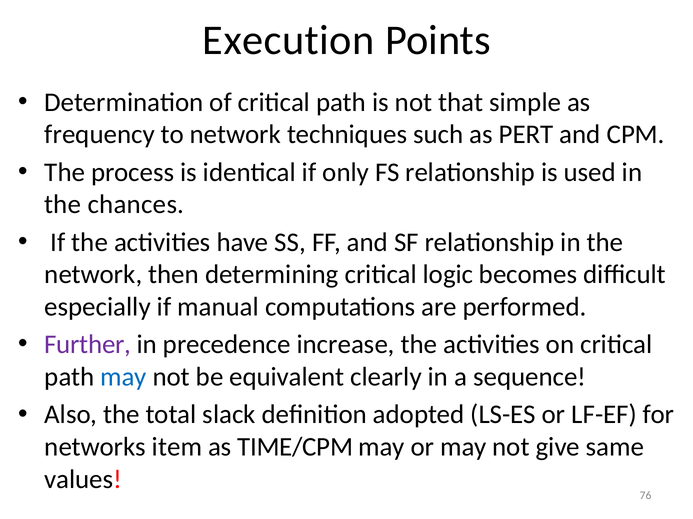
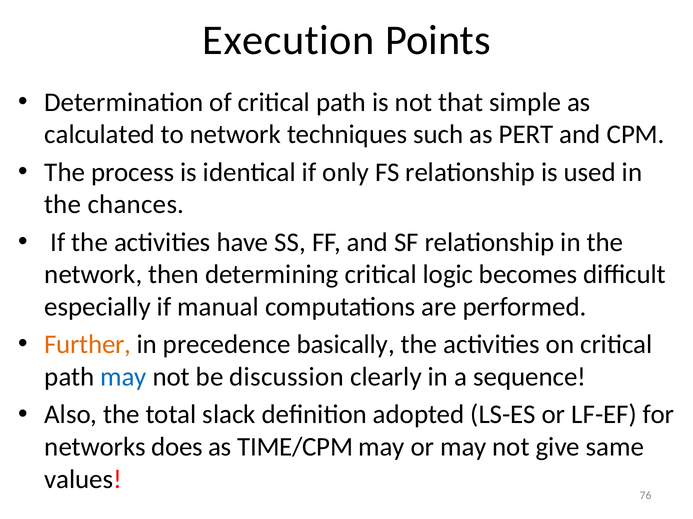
frequency: frequency -> calculated (100, 135)
Further colour: purple -> orange (88, 345)
increase: increase -> basically (346, 345)
equivalent: equivalent -> discussion (287, 377)
item: item -> does (177, 448)
